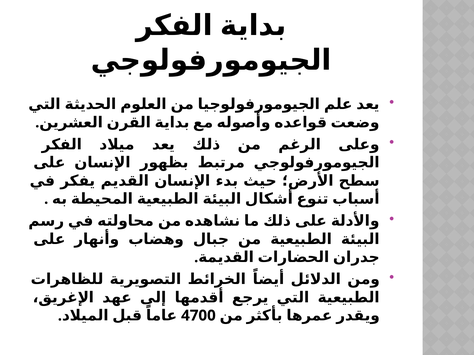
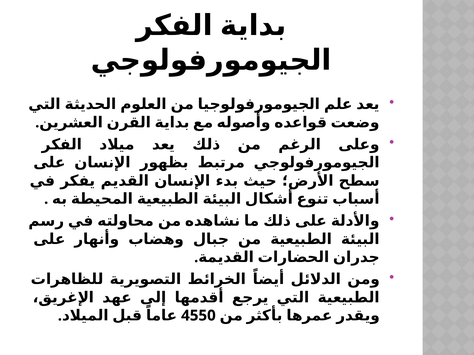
4700: 4700 -> 4550 (198, 316)
